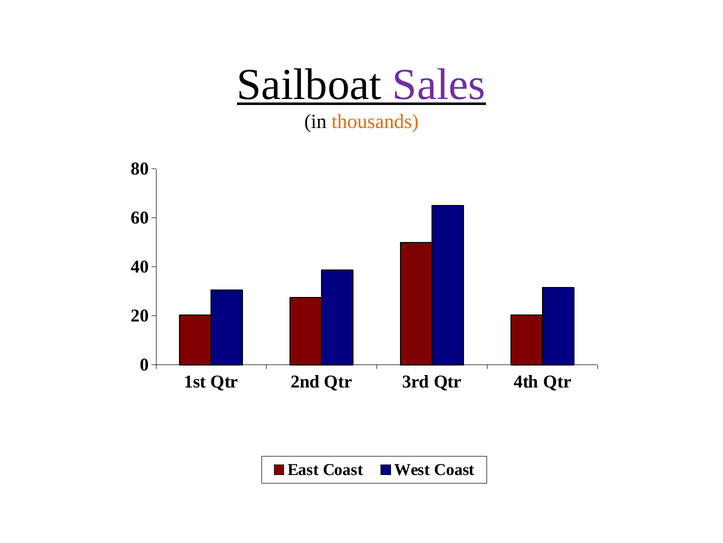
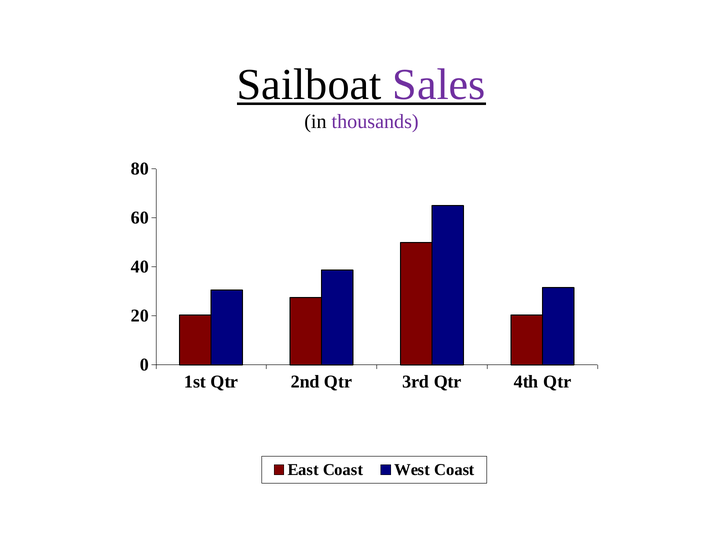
thousands colour: orange -> purple (375, 121)
